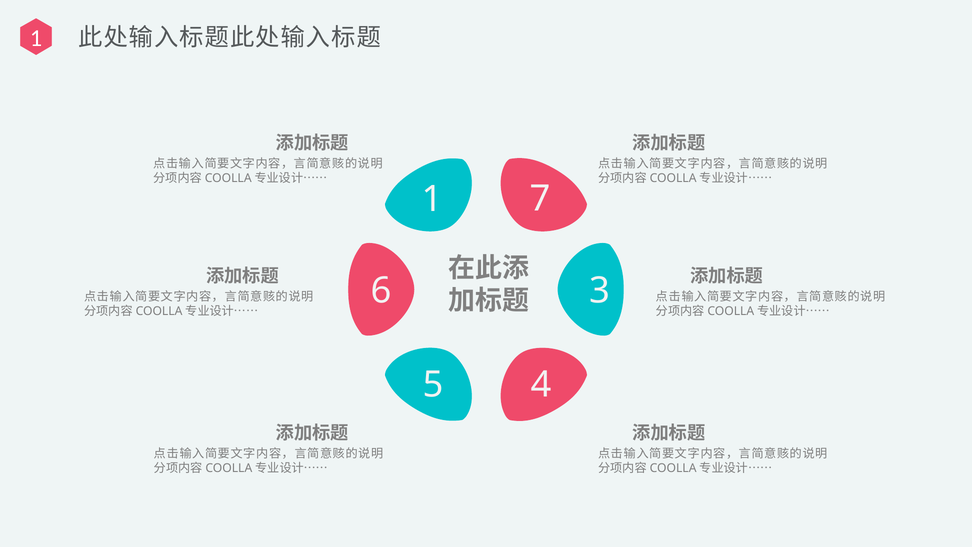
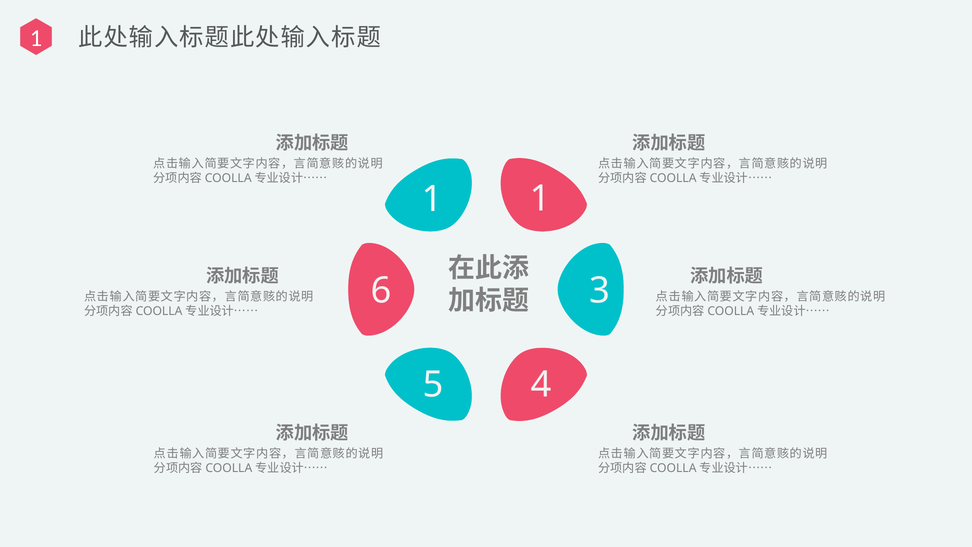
1 7: 7 -> 1 (540, 199)
